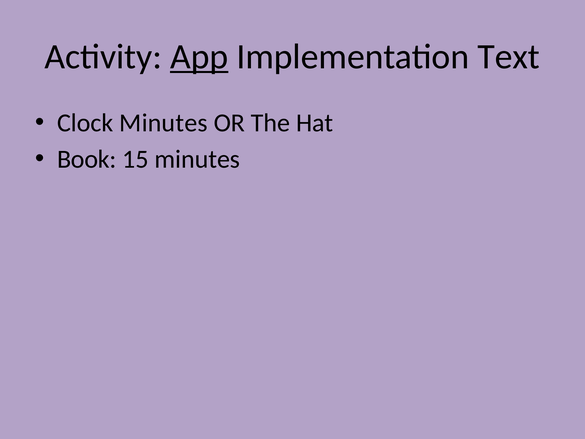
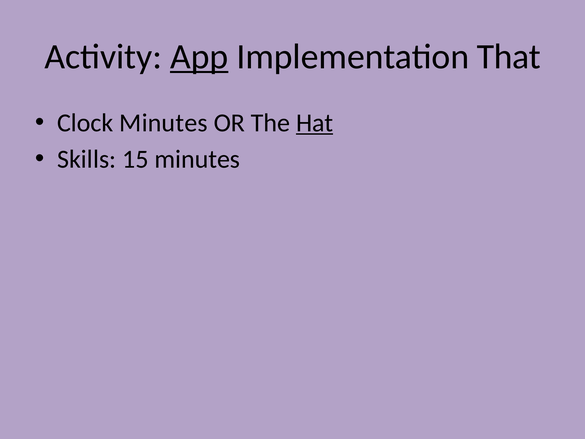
Text: Text -> That (509, 57)
Hat underline: none -> present (315, 123)
Book: Book -> Skills (87, 159)
